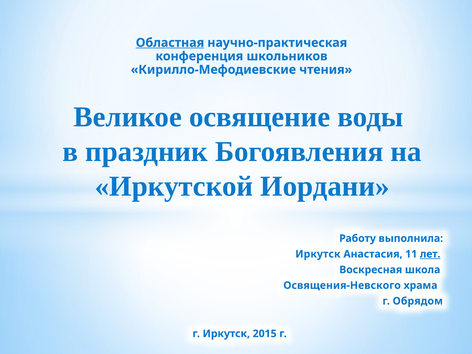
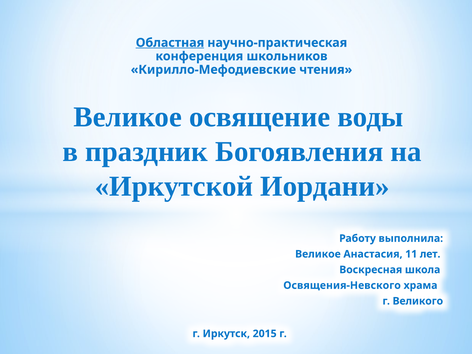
Иркутск: Иркутск -> Великое (318, 254)
лет underline: present -> none (430, 254)
Обрядом: Обрядом -> Великого (418, 301)
